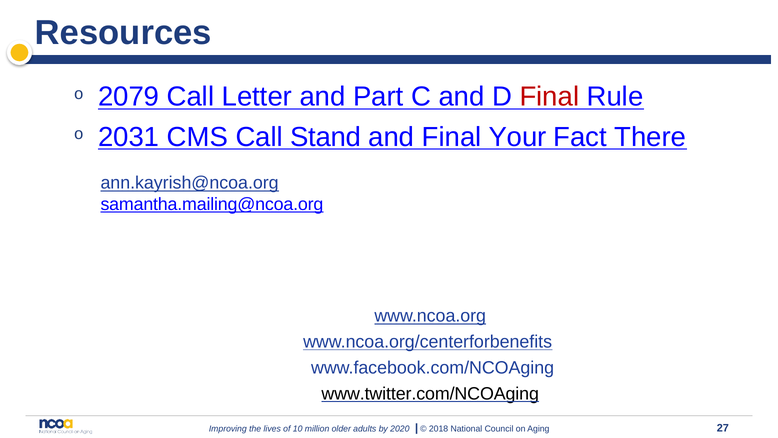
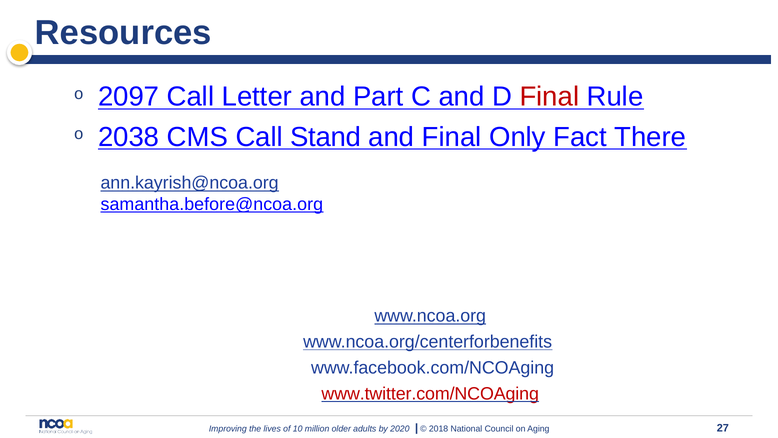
2079: 2079 -> 2097 (129, 97)
2031: 2031 -> 2038 (129, 137)
Your: Your -> Only (517, 137)
samantha.mailing@ncoa.org: samantha.mailing@ncoa.org -> samantha.before@ncoa.org (212, 204)
www.twitter.com/NCOAging colour: black -> red (430, 393)
